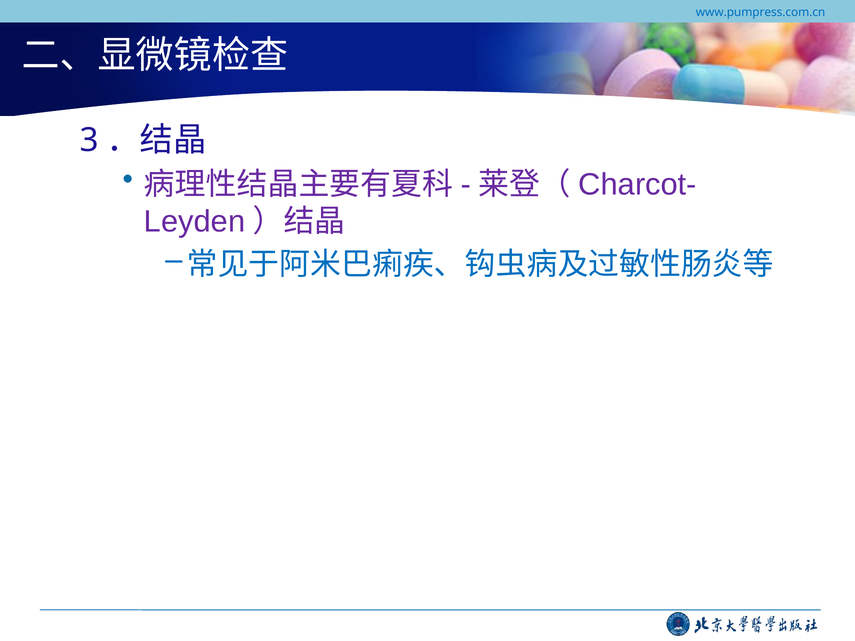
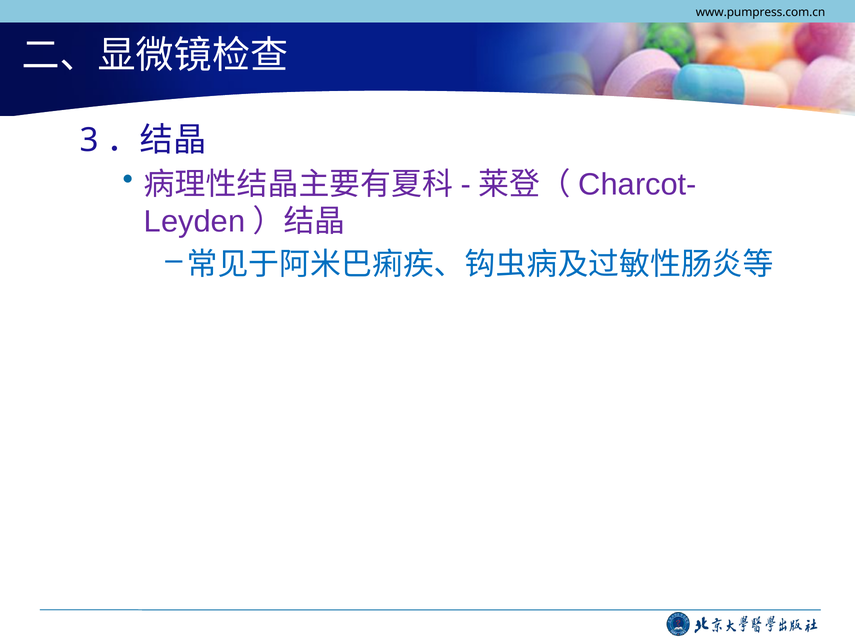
www.pumpress.com.cn colour: blue -> black (761, 12)
